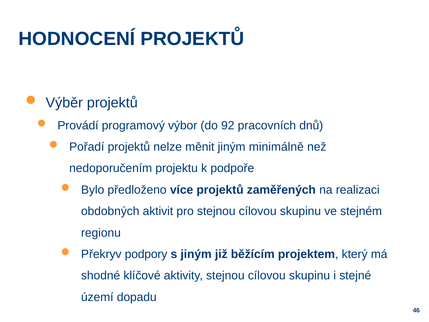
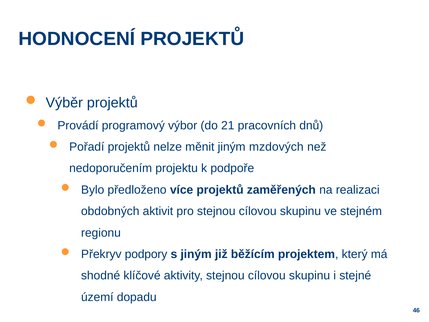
92: 92 -> 21 (228, 125)
minimálně: minimálně -> mzdových (276, 147)
